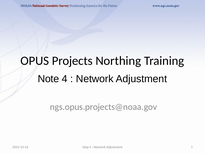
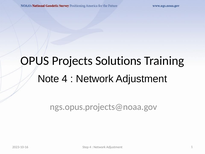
Northing: Northing -> Solutions (118, 61)
